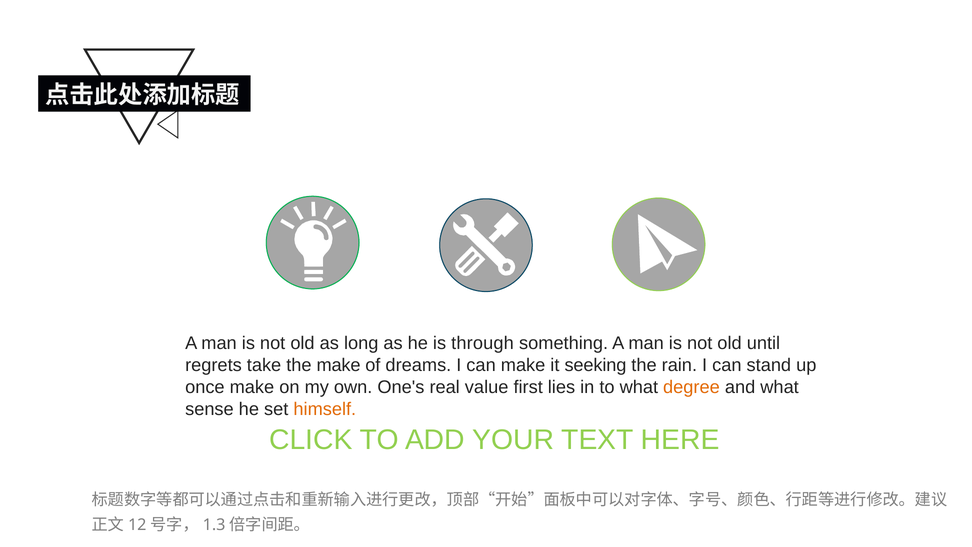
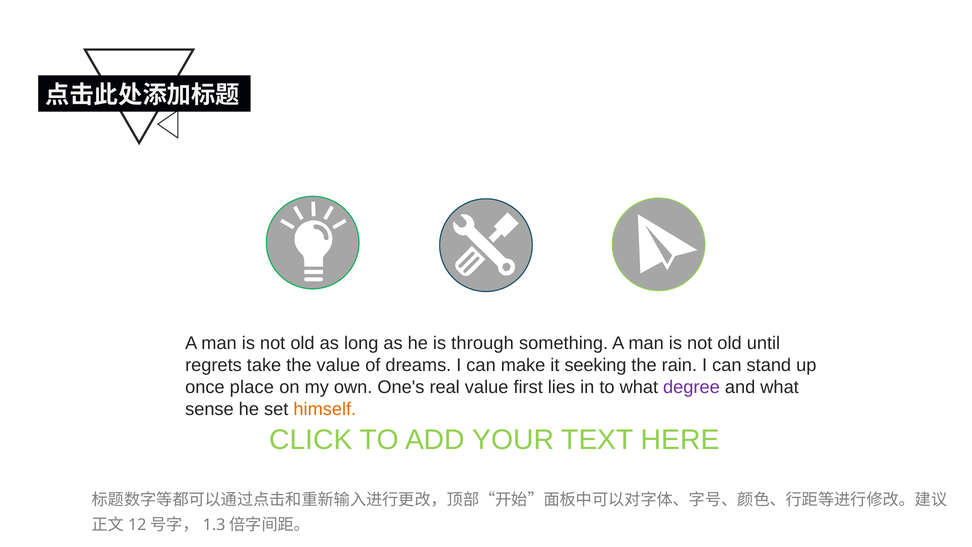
the make: make -> value (338, 365)
once make: make -> place (252, 387)
degree colour: orange -> purple (691, 387)
